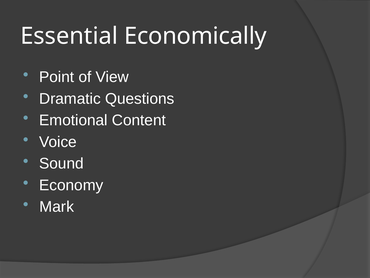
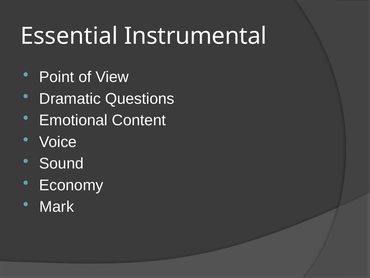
Economically: Economically -> Instrumental (195, 36)
